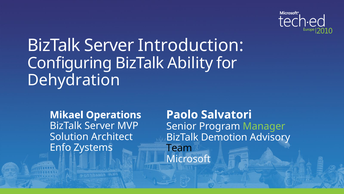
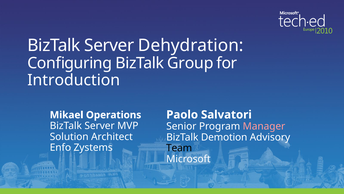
Introduction: Introduction -> Dehydration (191, 45)
Ability: Ability -> Group (190, 63)
Dehydration: Dehydration -> Introduction (74, 80)
Manager colour: light green -> pink (264, 126)
